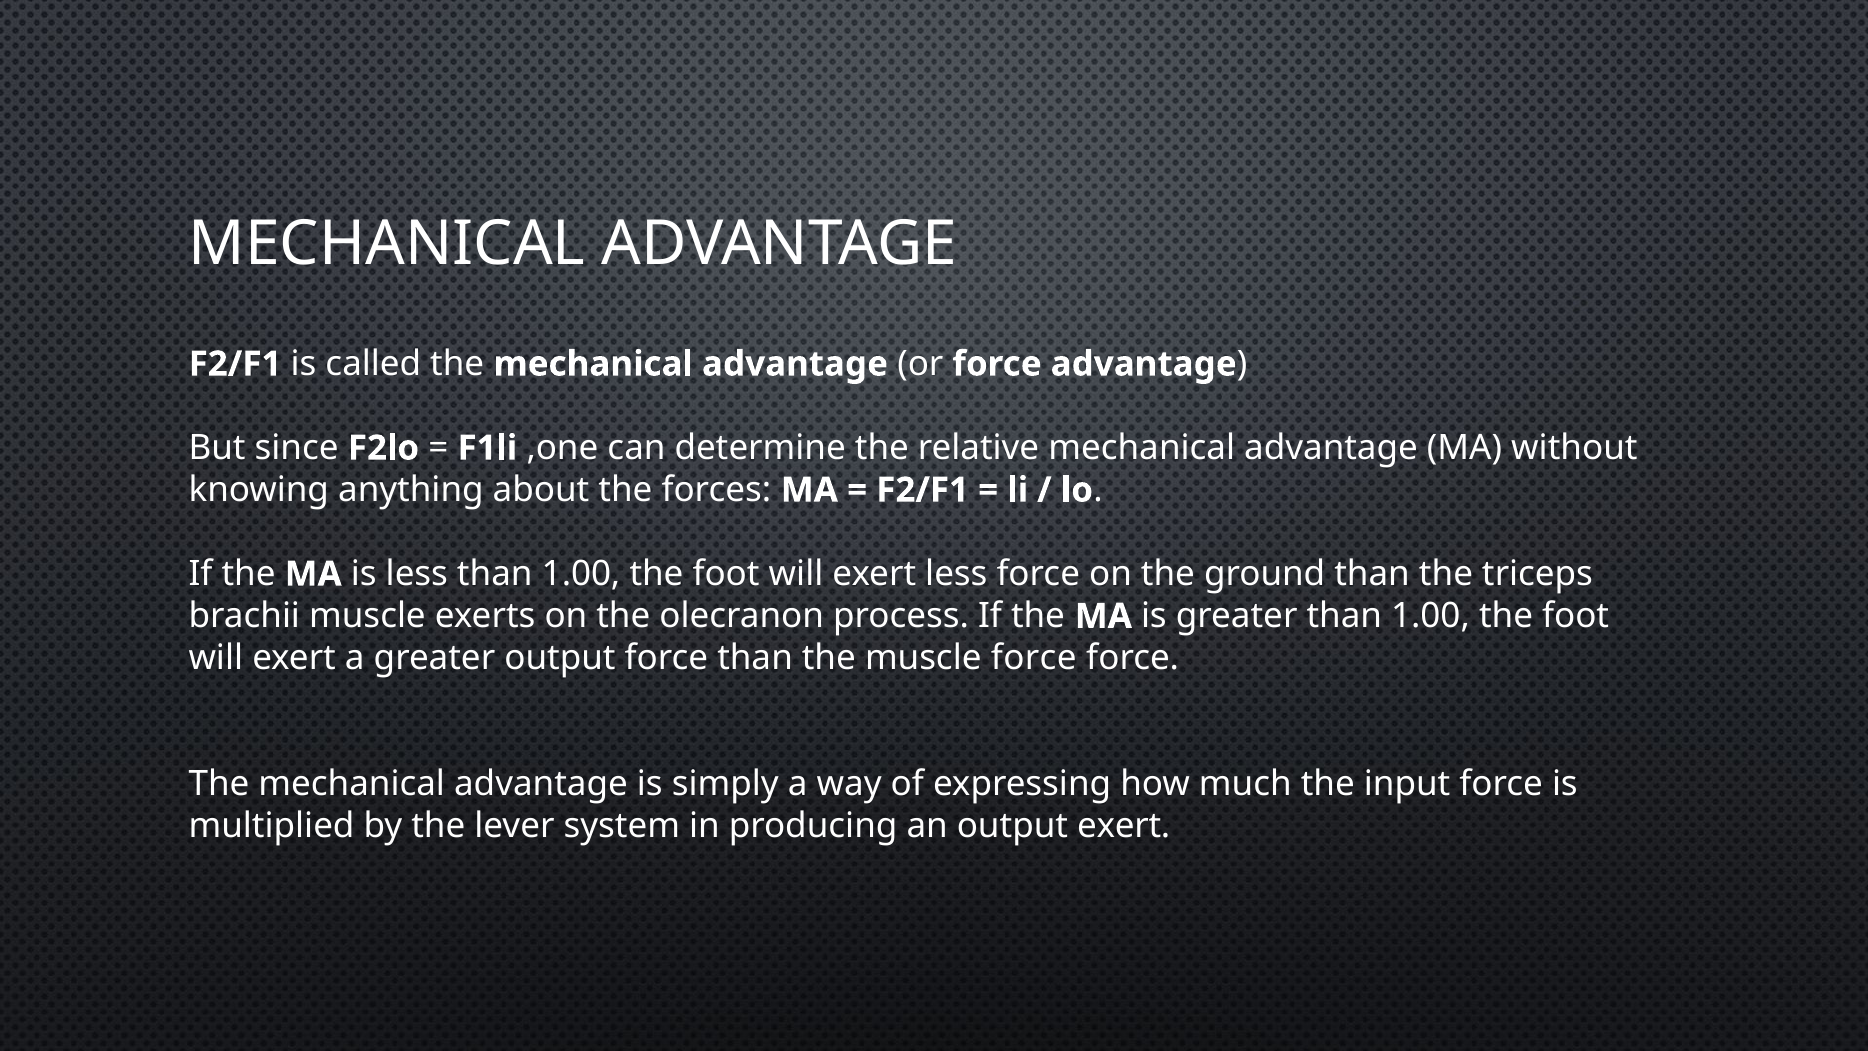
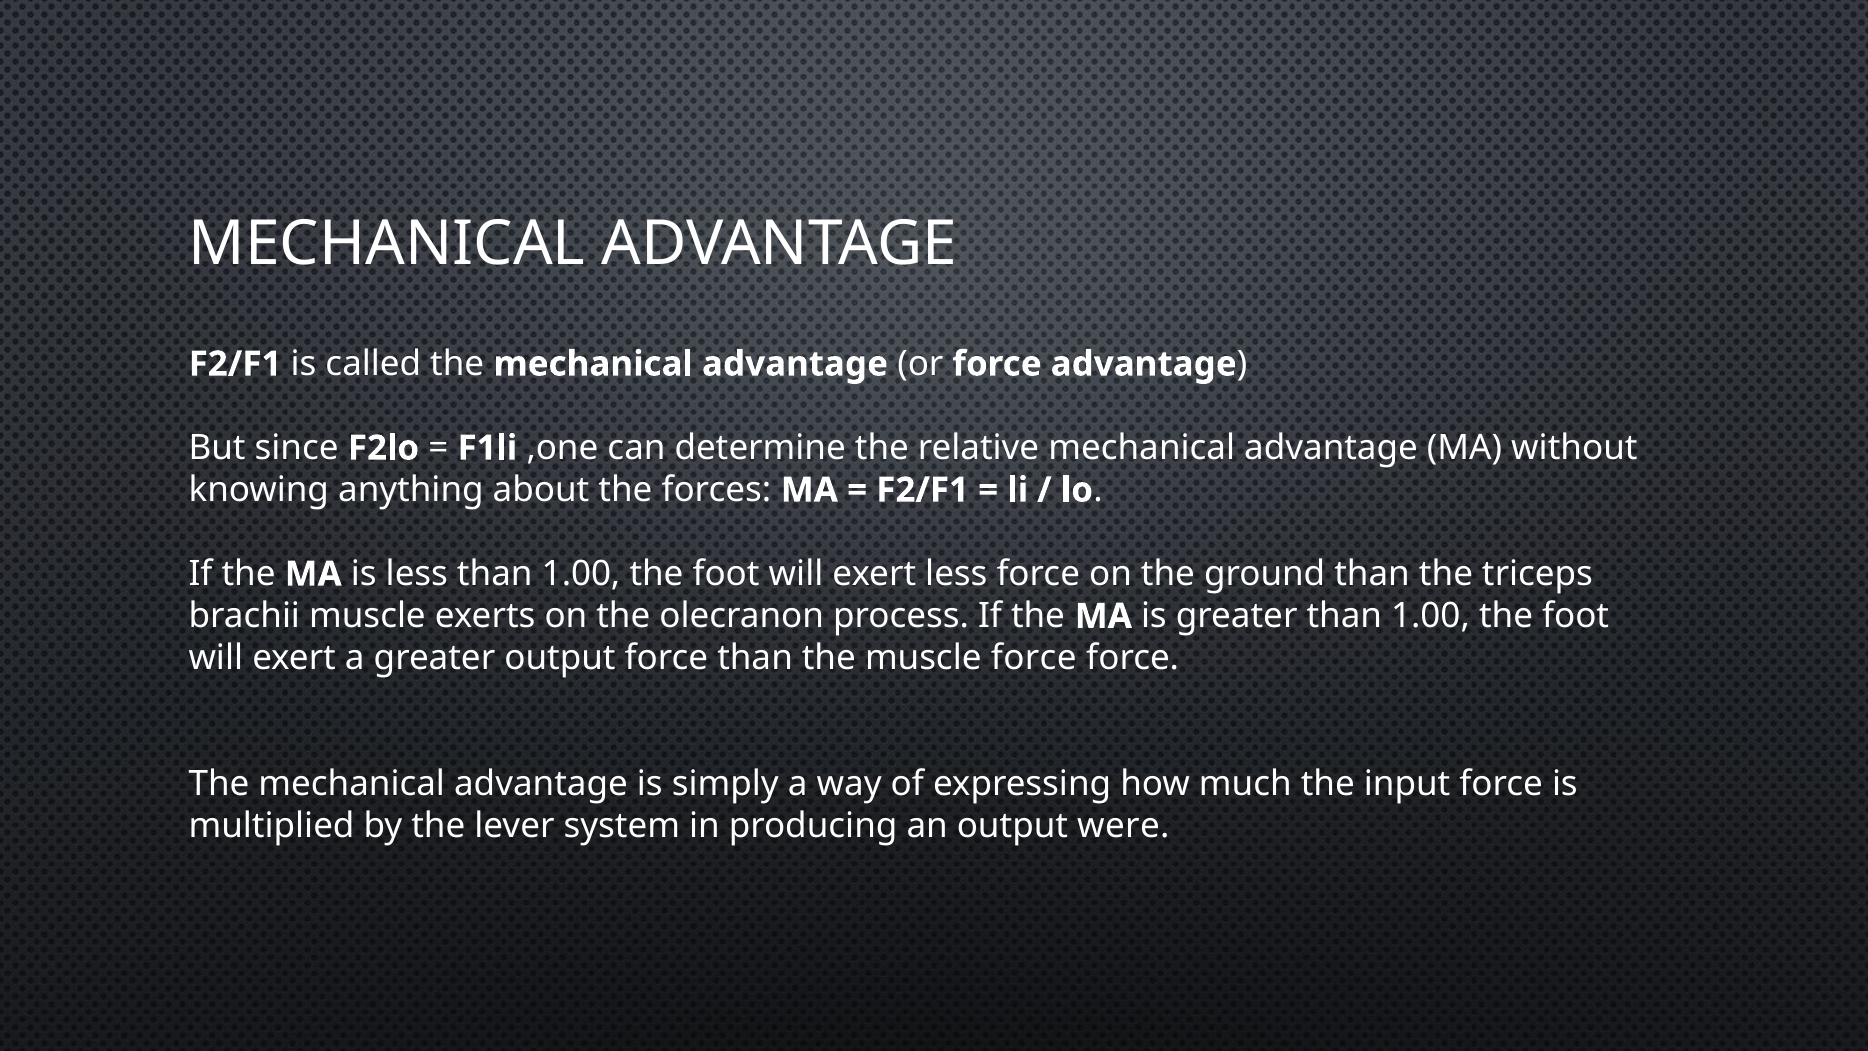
output exert: exert -> were (1123, 826)
